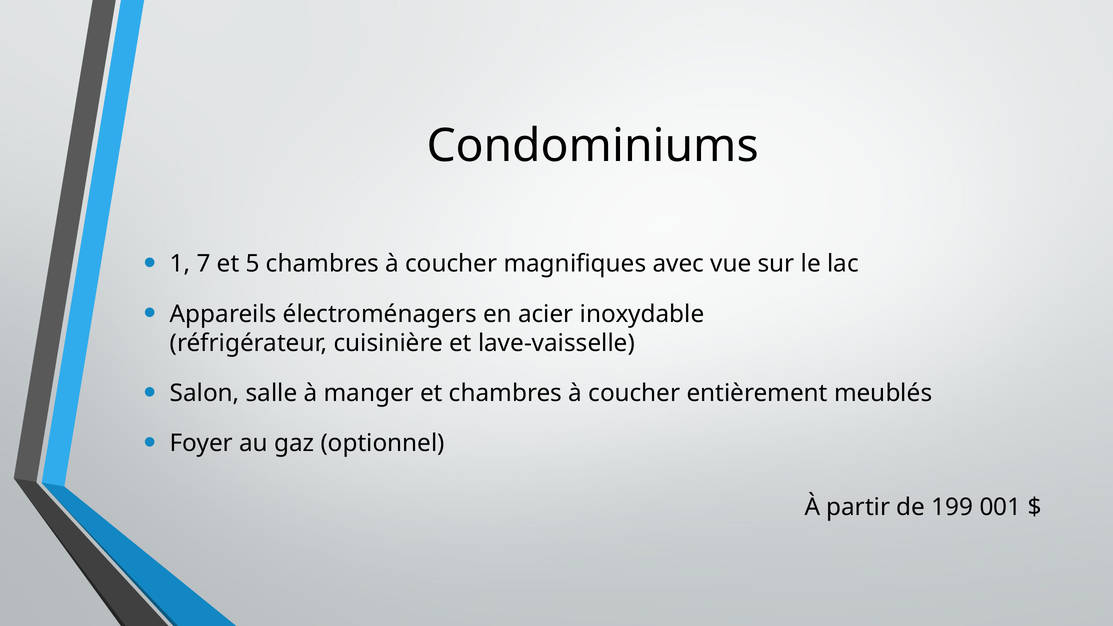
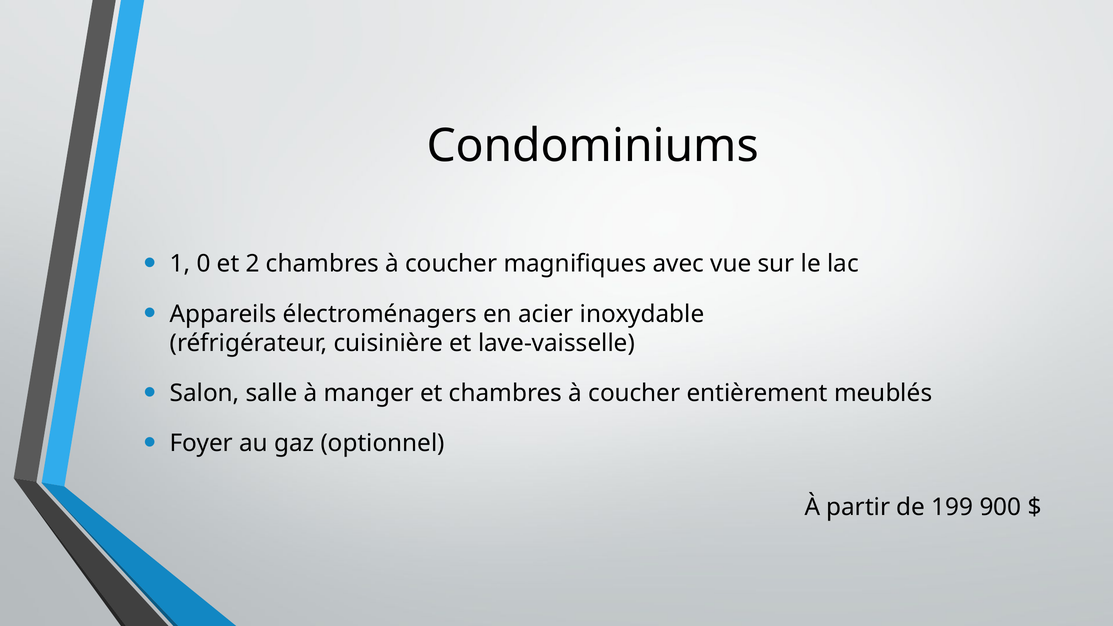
7: 7 -> 0 (204, 264)
5: 5 -> 2 (253, 264)
001: 001 -> 900 (1000, 507)
